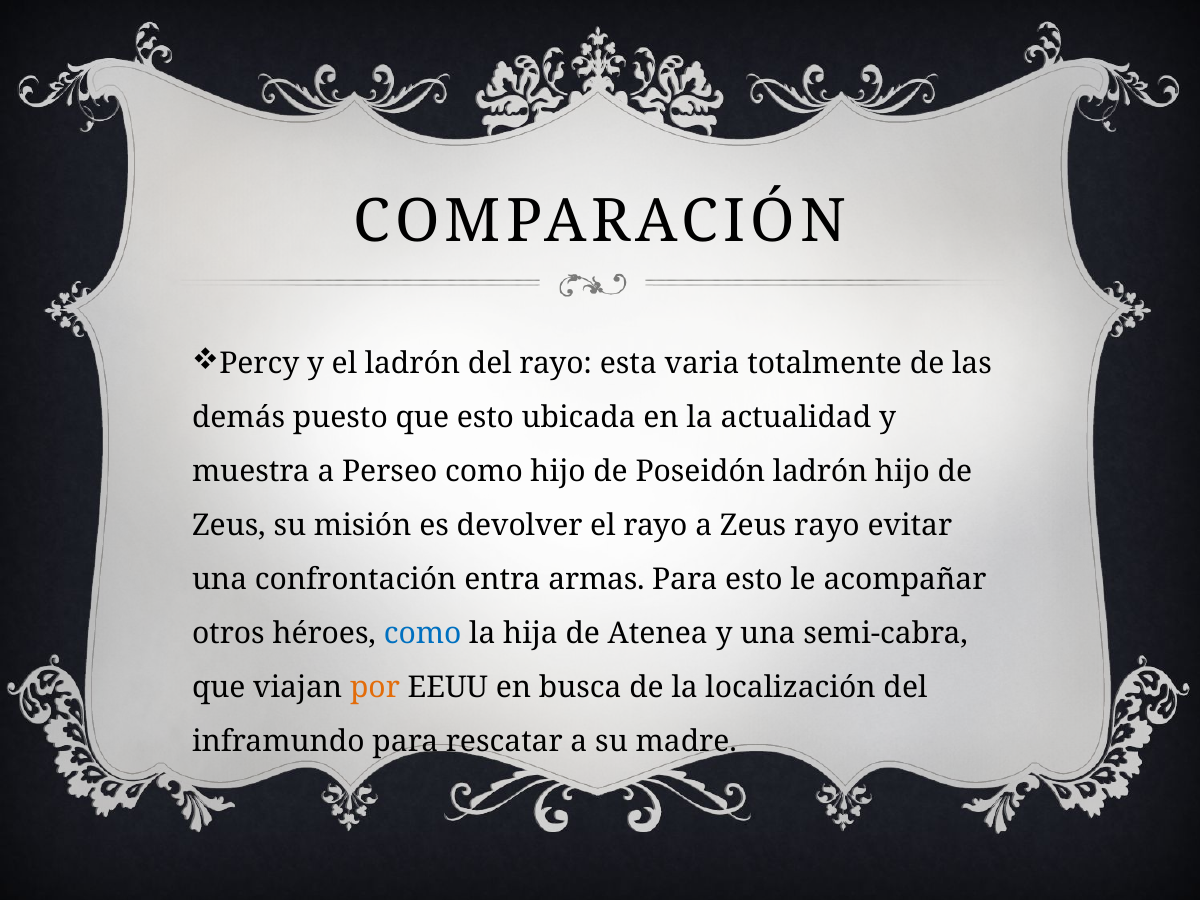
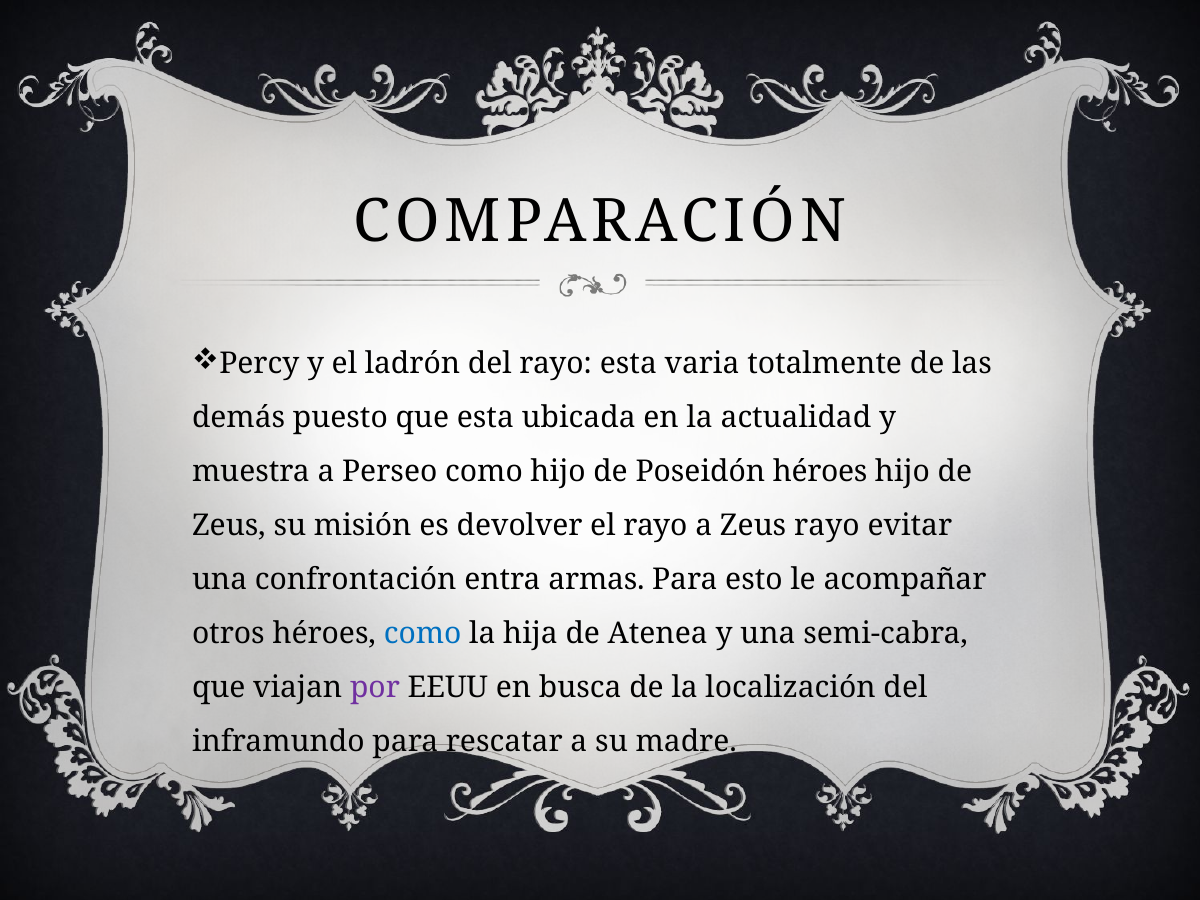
que esto: esto -> esta (485, 418)
Poseidón ladrón: ladrón -> héroes (820, 472)
por colour: orange -> purple (375, 688)
